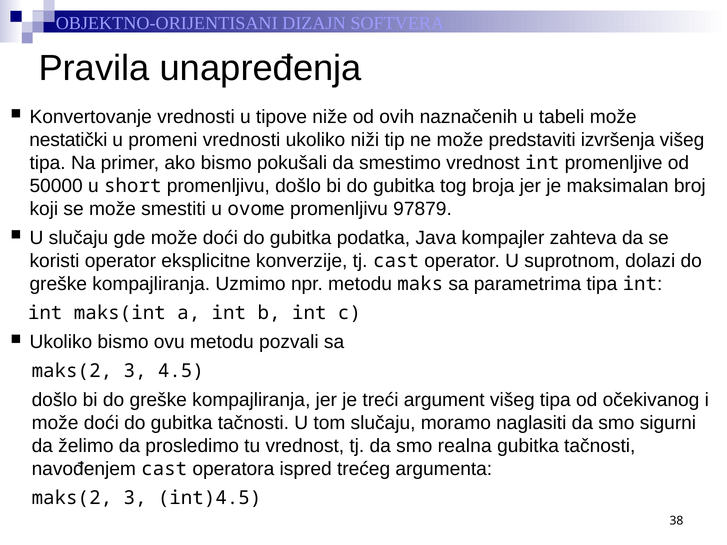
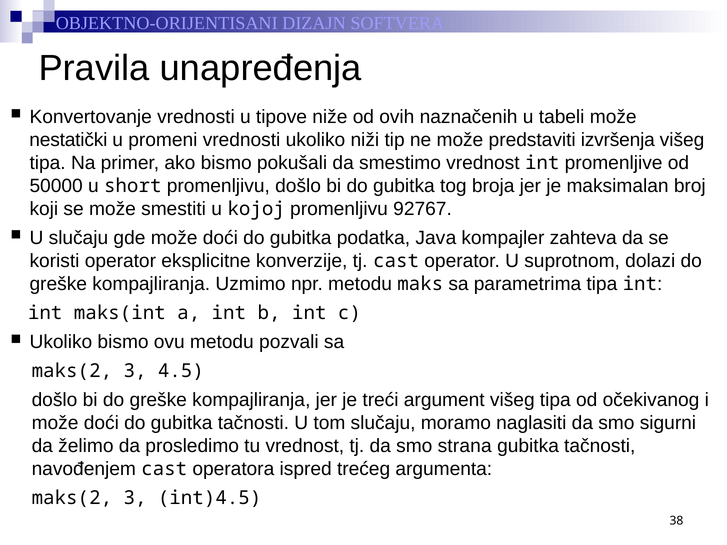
ovome: ovome -> kojoj (256, 209)
97879: 97879 -> 92767 (423, 209)
realna: realna -> strana (465, 446)
